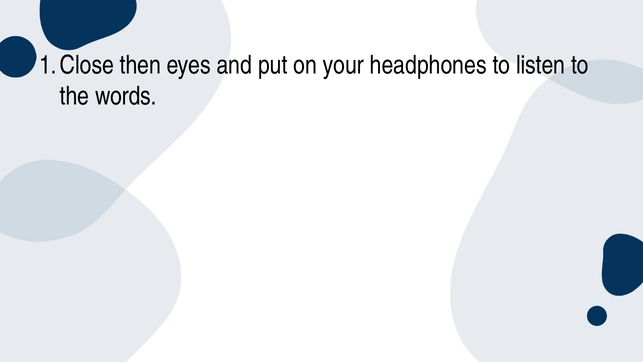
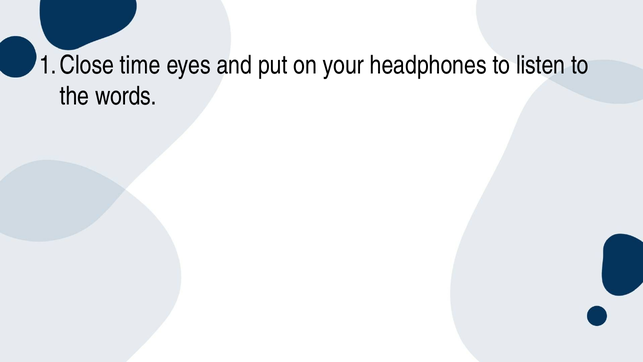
then: then -> time (140, 65)
